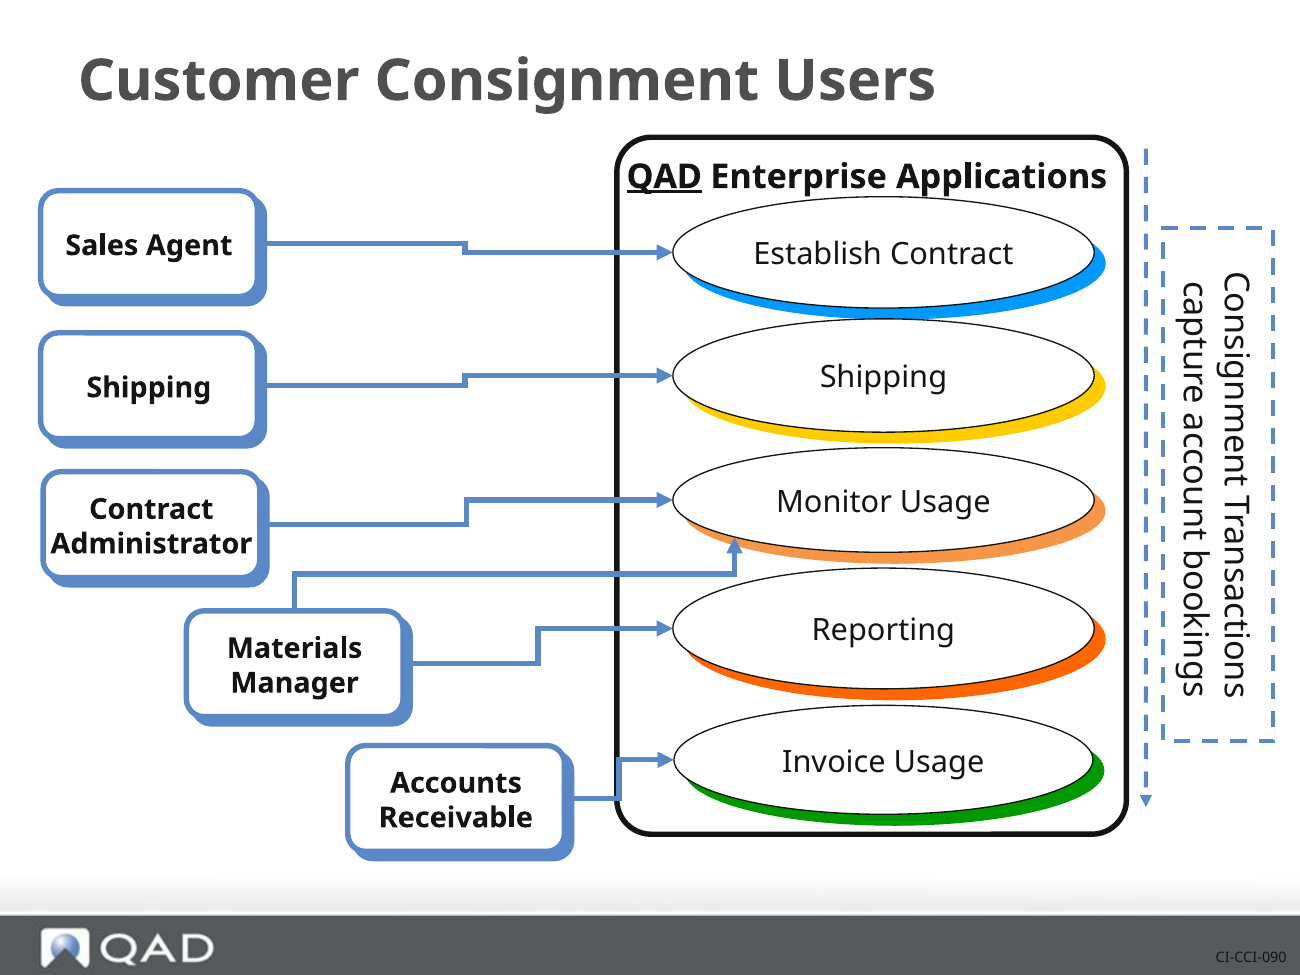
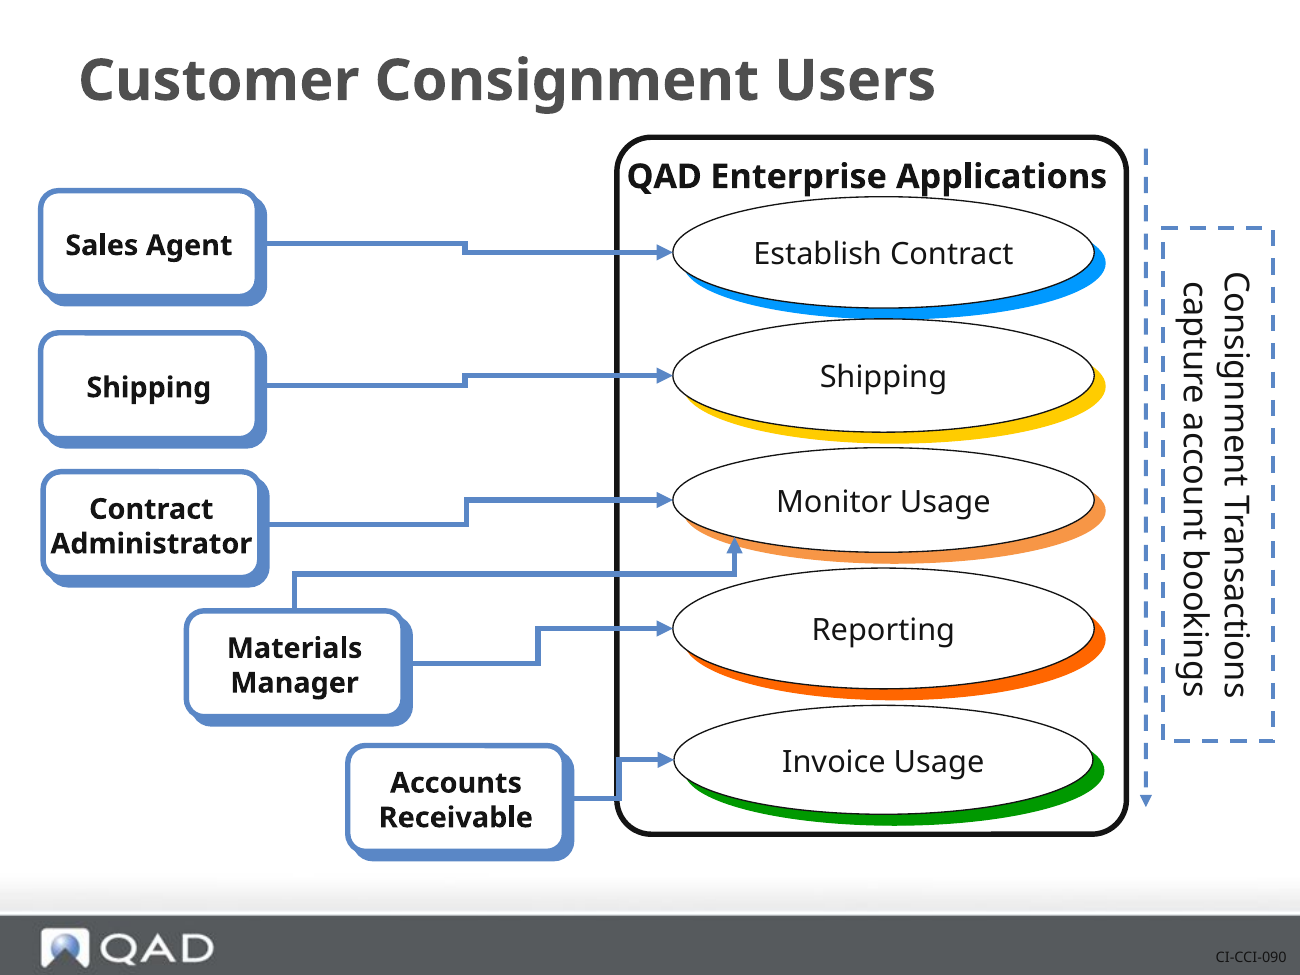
QAD underline: present -> none (664, 177)
